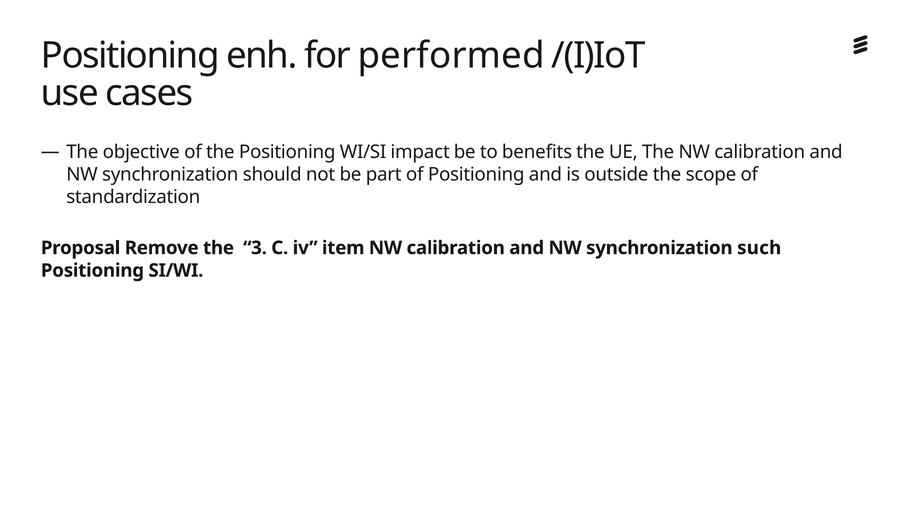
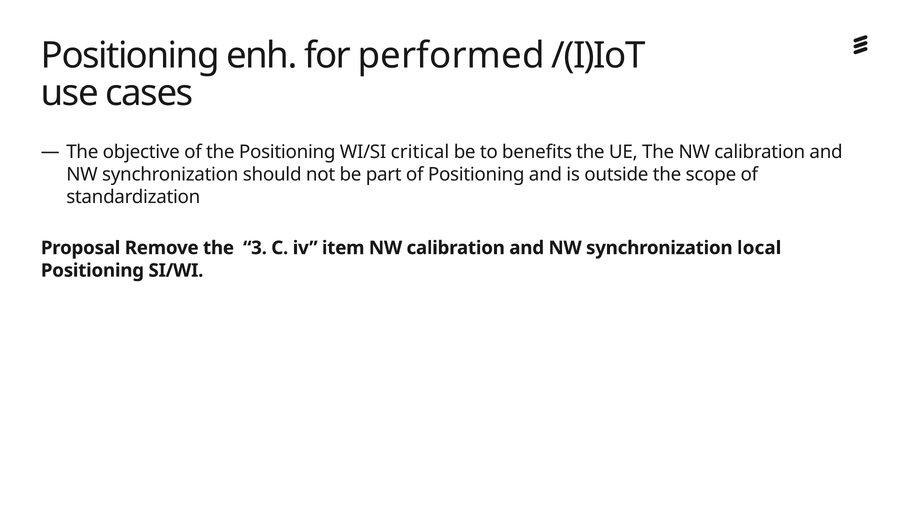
impact: impact -> critical (420, 152)
such: such -> local (759, 248)
